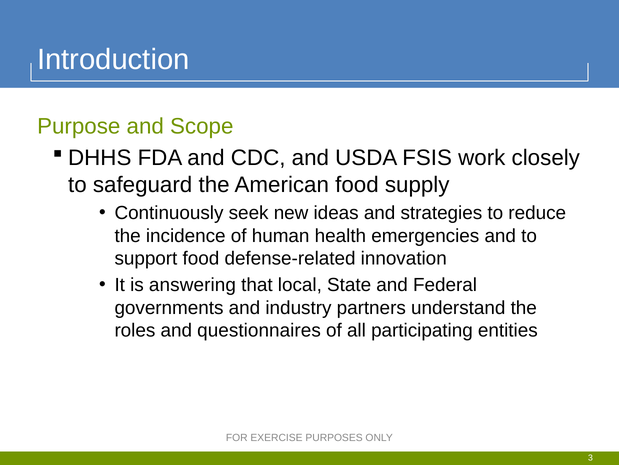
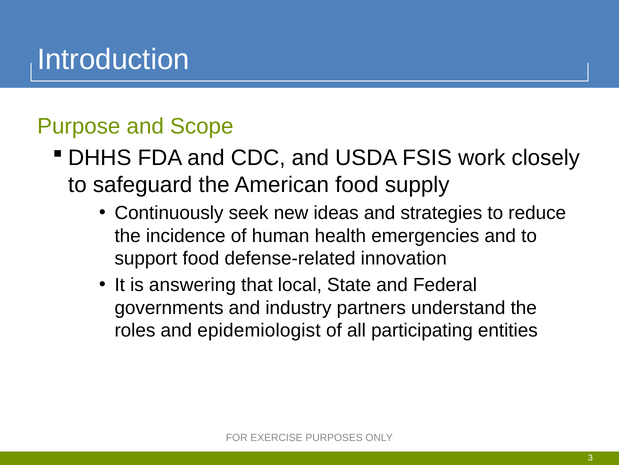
questionnaires: questionnaires -> epidemiologist (259, 330)
